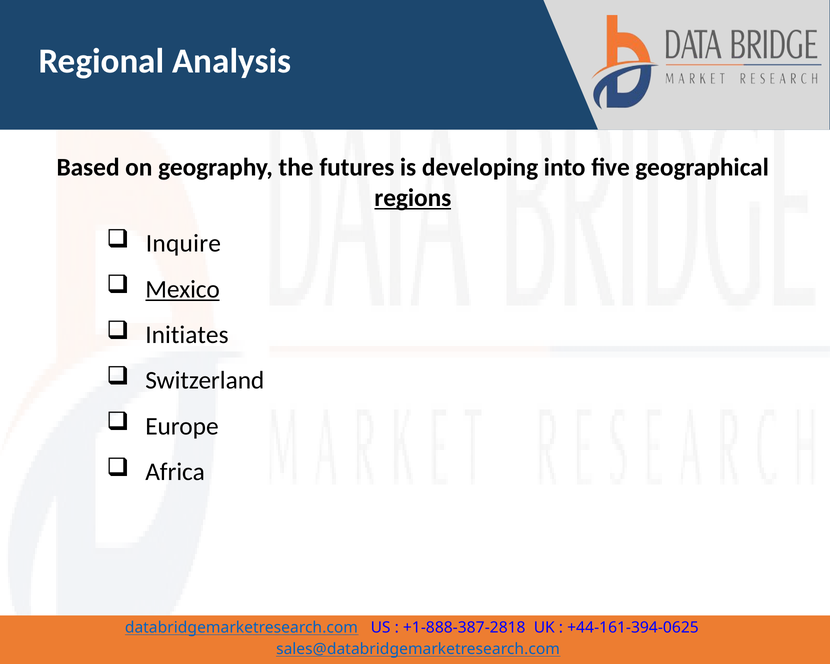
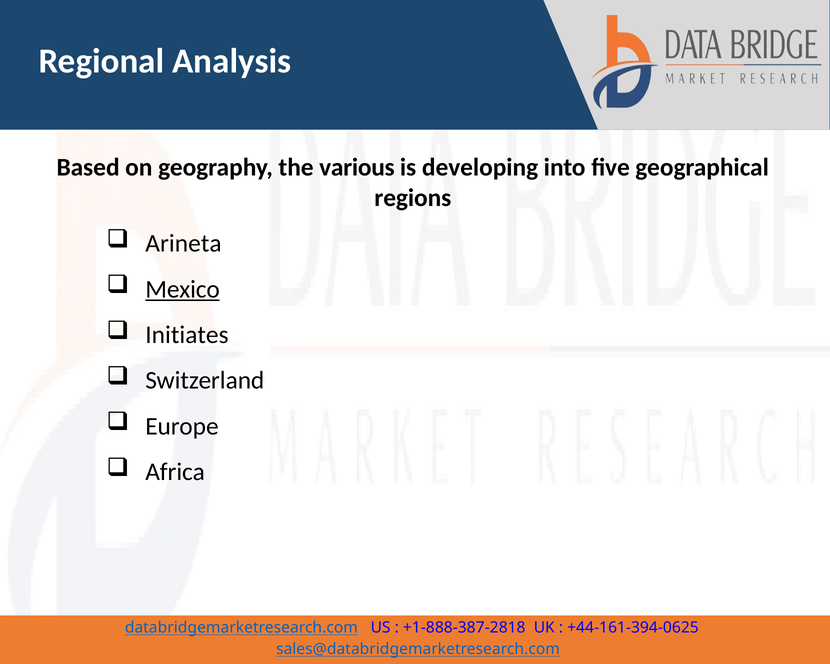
futures: futures -> various (357, 167)
regions underline: present -> none (413, 198)
Inquire: Inquire -> Arineta (183, 244)
